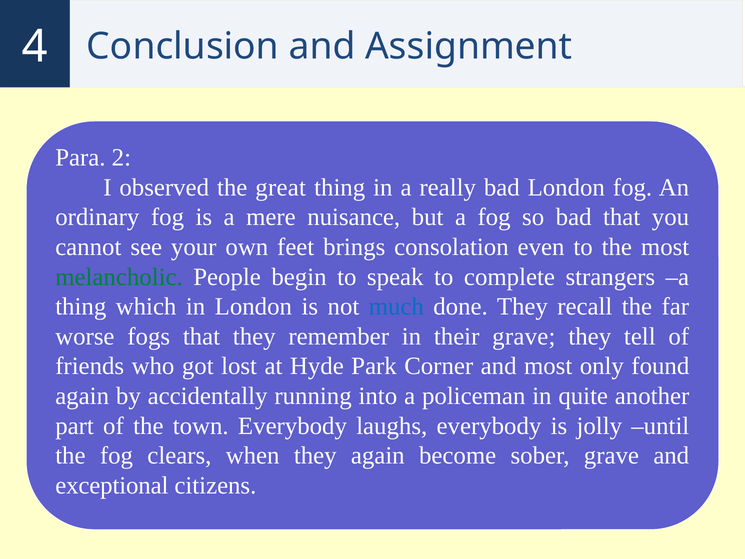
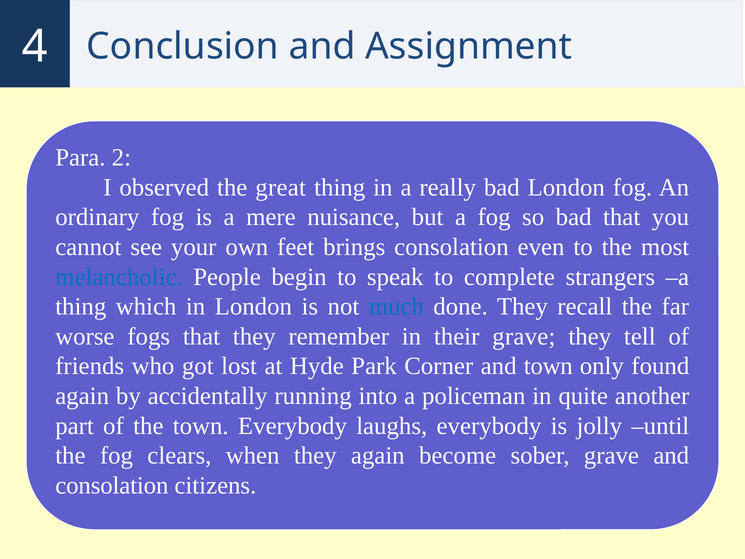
melancholic colour: green -> blue (119, 277)
and most: most -> town (548, 366)
exceptional: exceptional -> consolation (112, 485)
